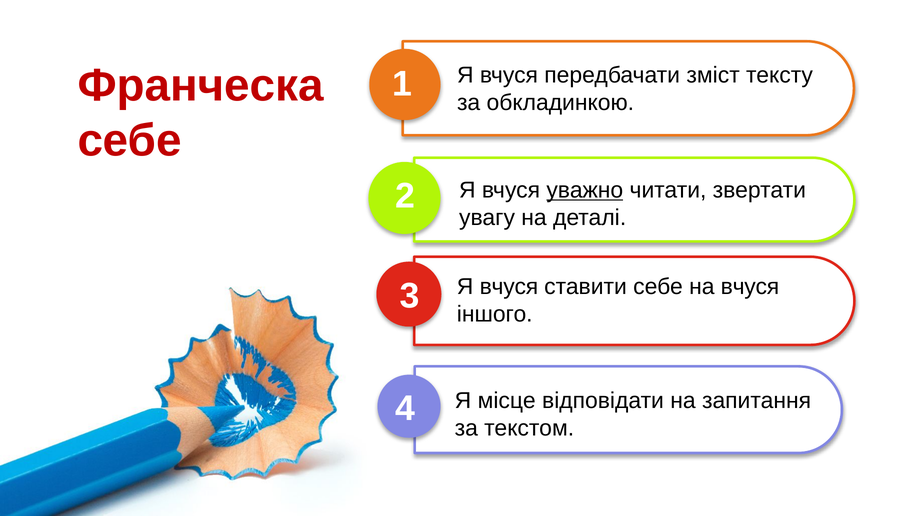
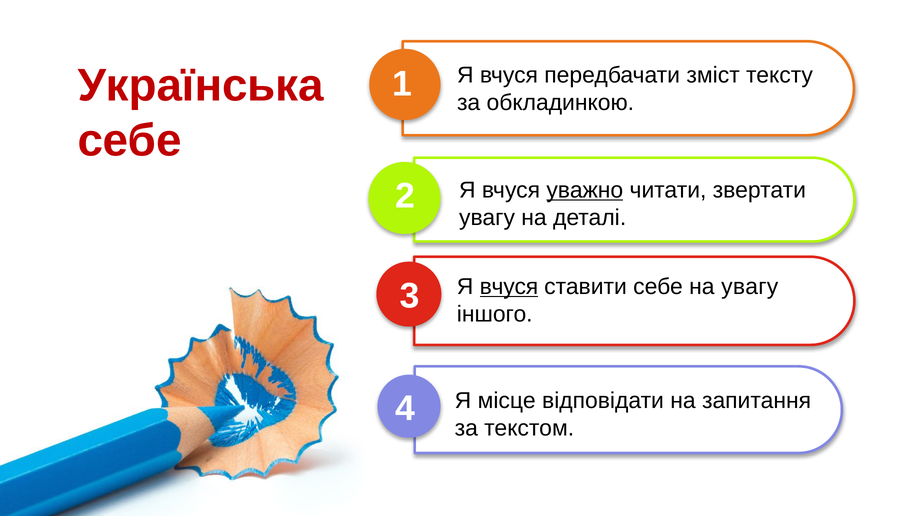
Франческа: Франческа -> Українська (201, 86)
вчуся underline: none -> present (509, 287)
на вчуся: вчуся -> увагу (750, 287)
